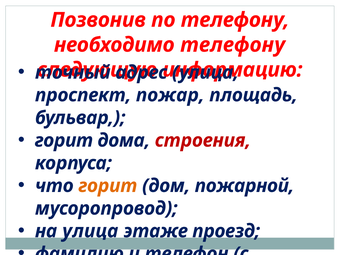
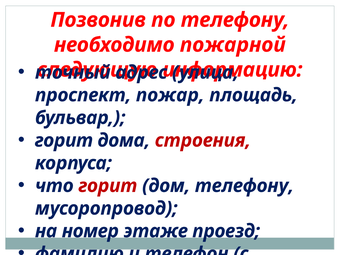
необходимо телефону: телефону -> пожарной (233, 45)
горит colour: orange -> red (108, 186)
дом пожарной: пожарной -> телефону (244, 186)
на улица: улица -> номер (90, 231)
